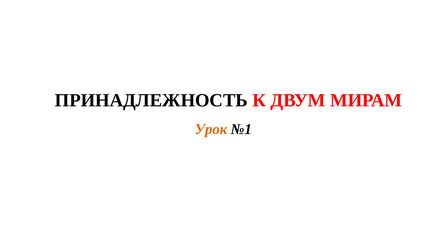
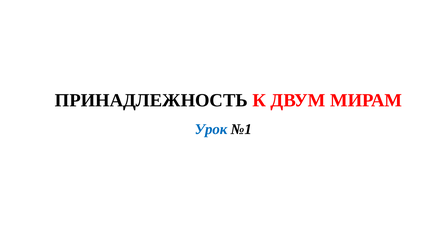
Урок colour: orange -> blue (211, 130)
